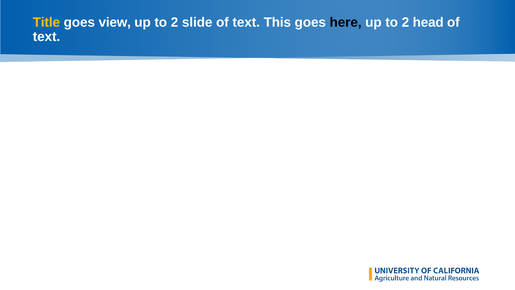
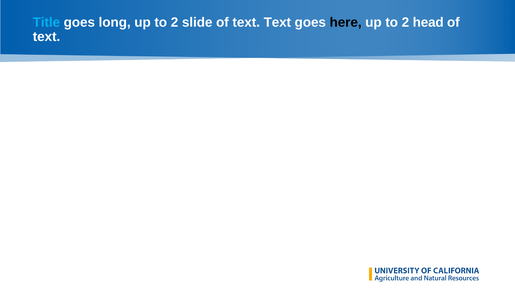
Title colour: yellow -> light blue (46, 22)
view: view -> long (115, 22)
text This: This -> Text (277, 22)
